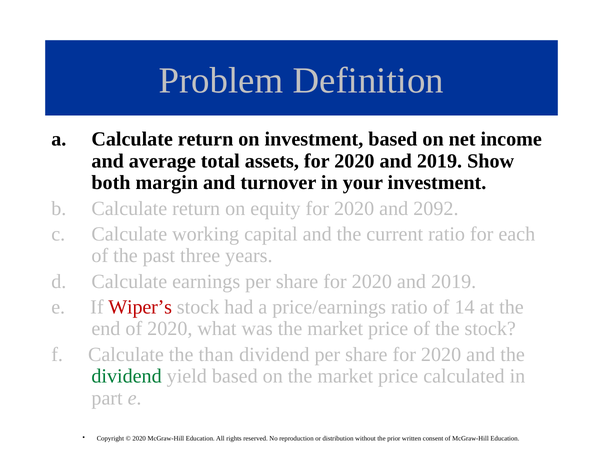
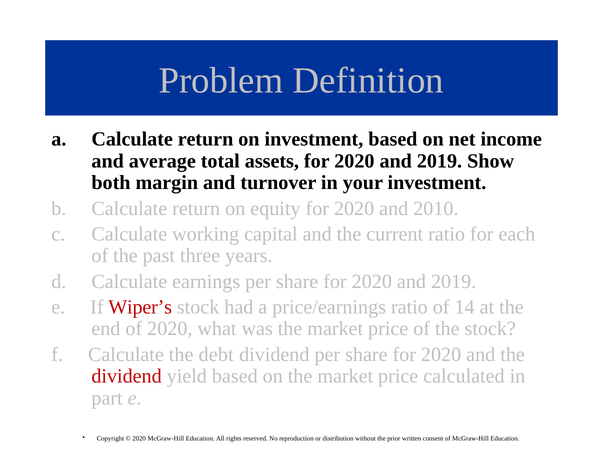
2092: 2092 -> 2010 (436, 208)
than: than -> debt (216, 355)
dividend colour: green -> red (127, 376)
